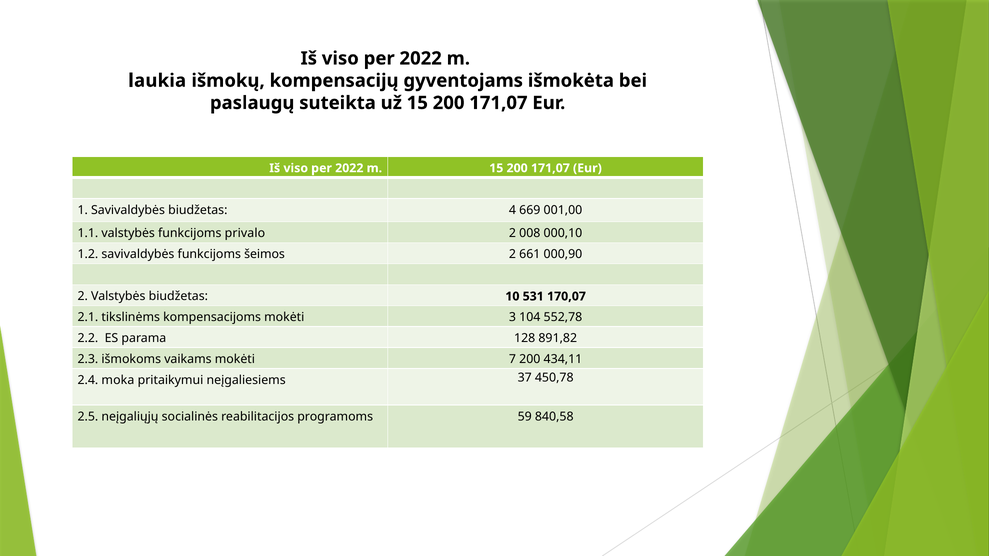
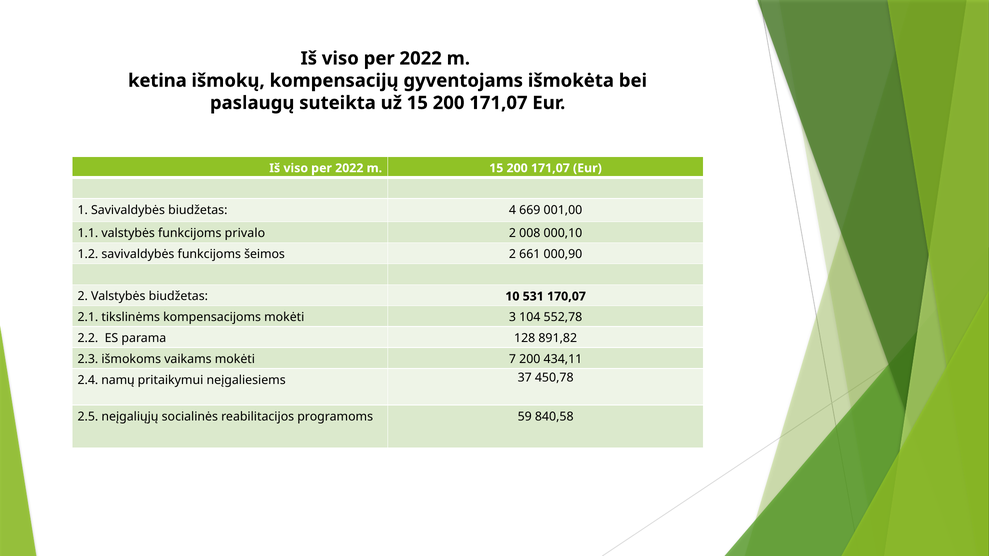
laukia: laukia -> ketina (157, 81)
moka: moka -> namų (118, 381)
